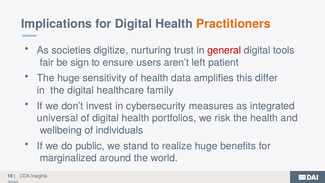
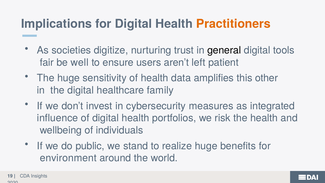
general colour: red -> black (224, 50)
sign: sign -> well (80, 62)
differ: differ -> other (267, 78)
universal: universal -> influence (58, 118)
marginalized: marginalized -> environment (68, 158)
